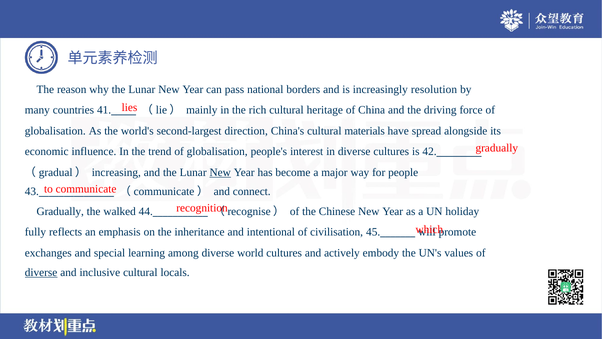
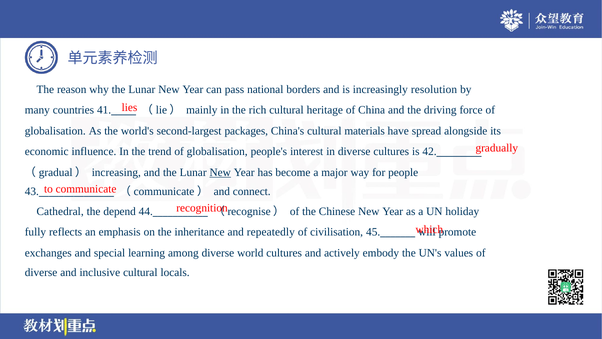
direction: direction -> packages (246, 131)
Gradually: Gradually -> Cathedral (60, 211)
walked: walked -> depend (120, 211)
intentional: intentional -> repeatedly (271, 232)
diverse underline: present -> none (41, 272)
